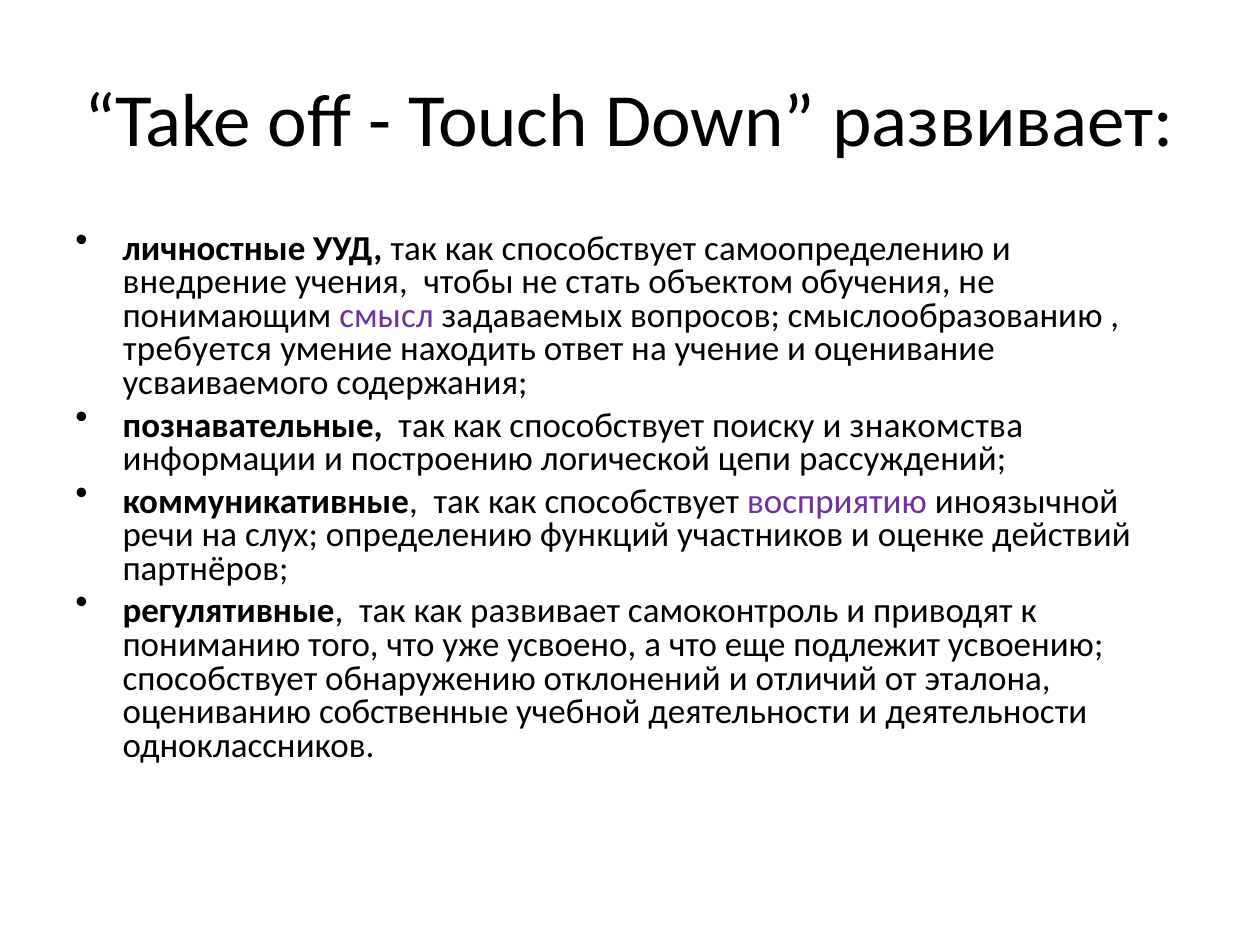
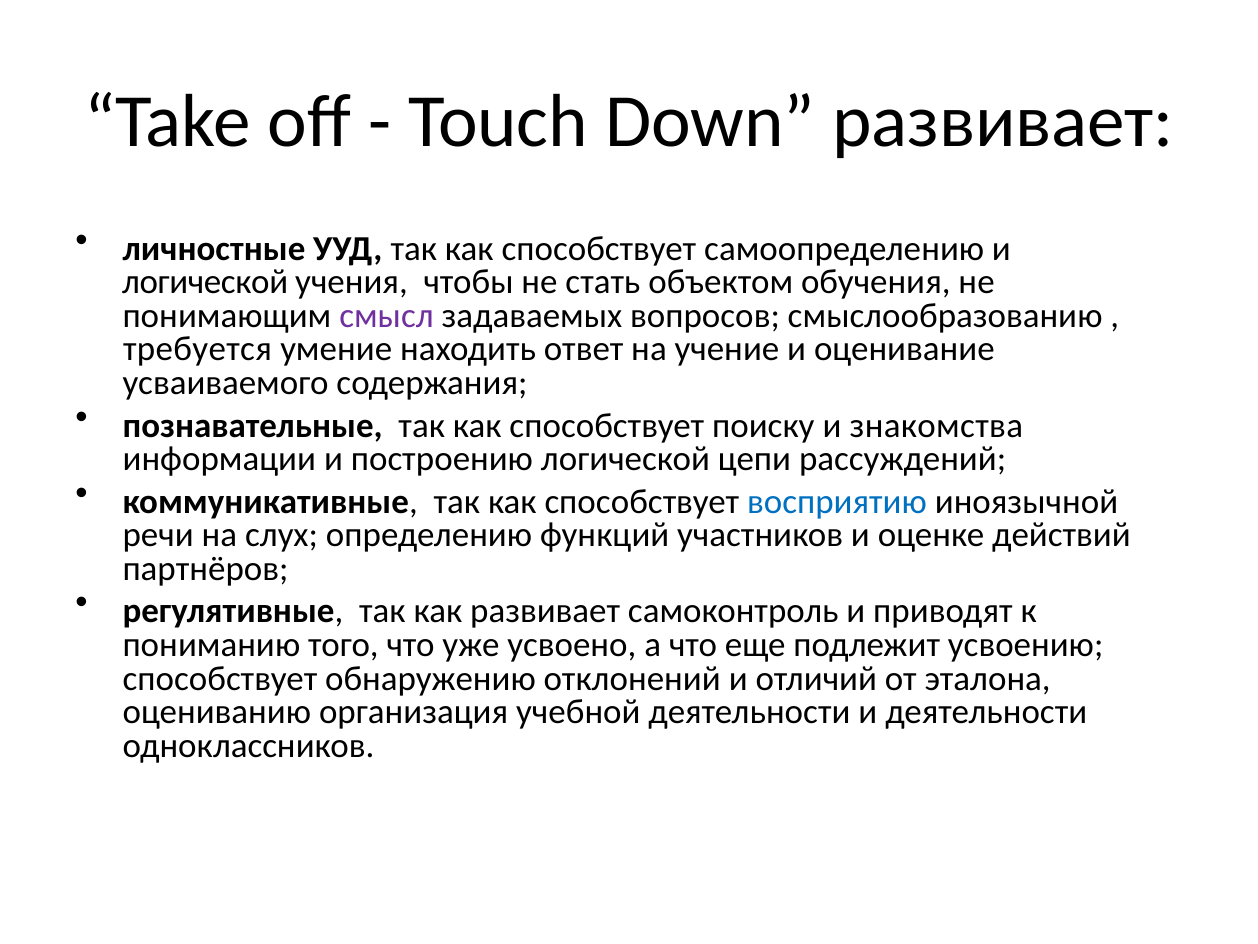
внедрение: внедрение -> логической (205, 282)
восприятию colour: purple -> blue (837, 501)
собственные: собственные -> организация (414, 712)
